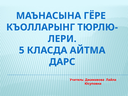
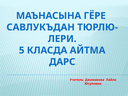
КЪОЛЛАРЫНГ: КЪОЛЛАРЫНГ -> САВЛУКЪДАН (41, 27)
